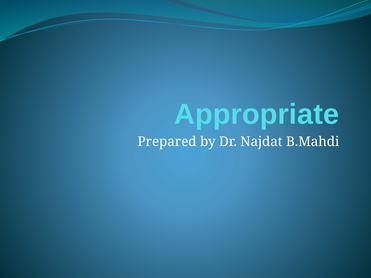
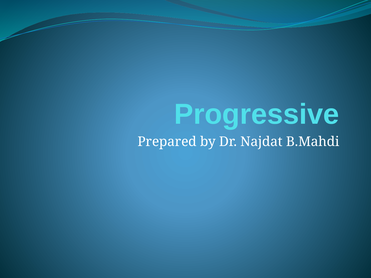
Appropriate: Appropriate -> Progressive (257, 115)
